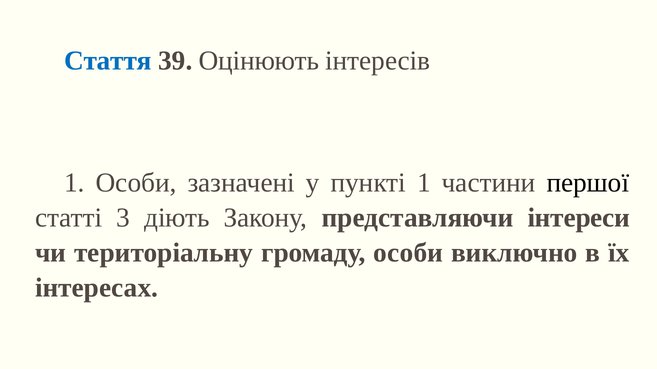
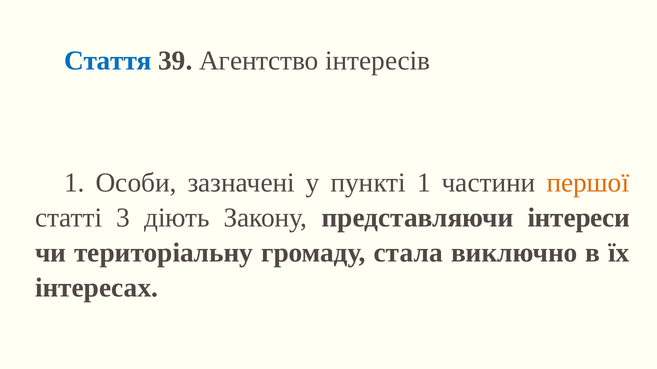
Оцінюють: Оцінюють -> Агентство (259, 61)
першої colour: black -> orange (588, 183)
громаду особи: особи -> стала (408, 253)
